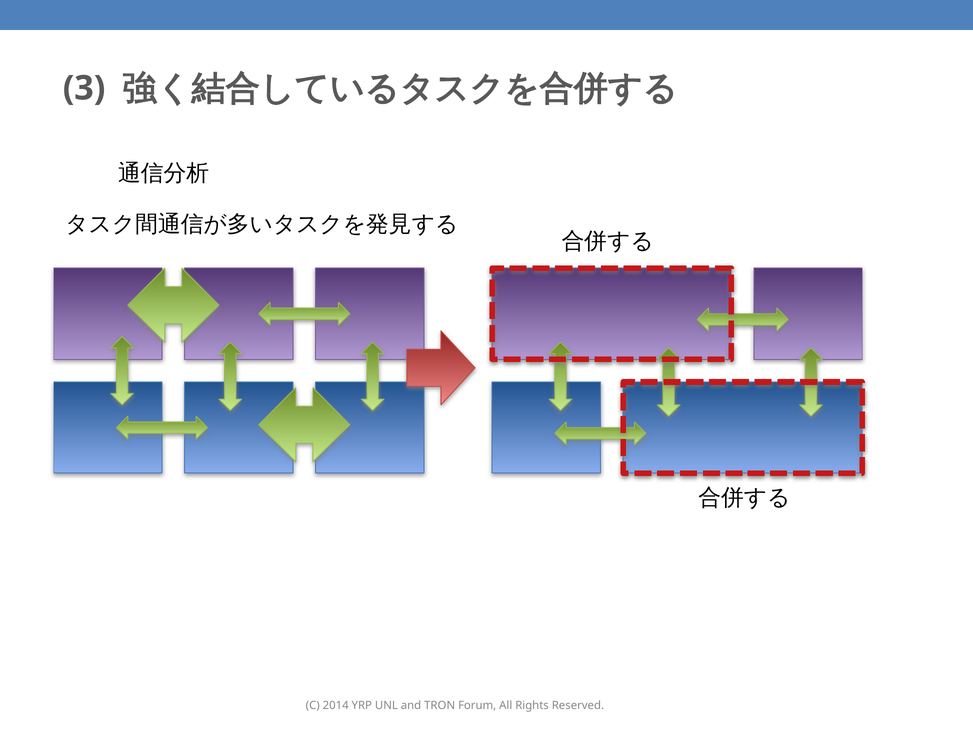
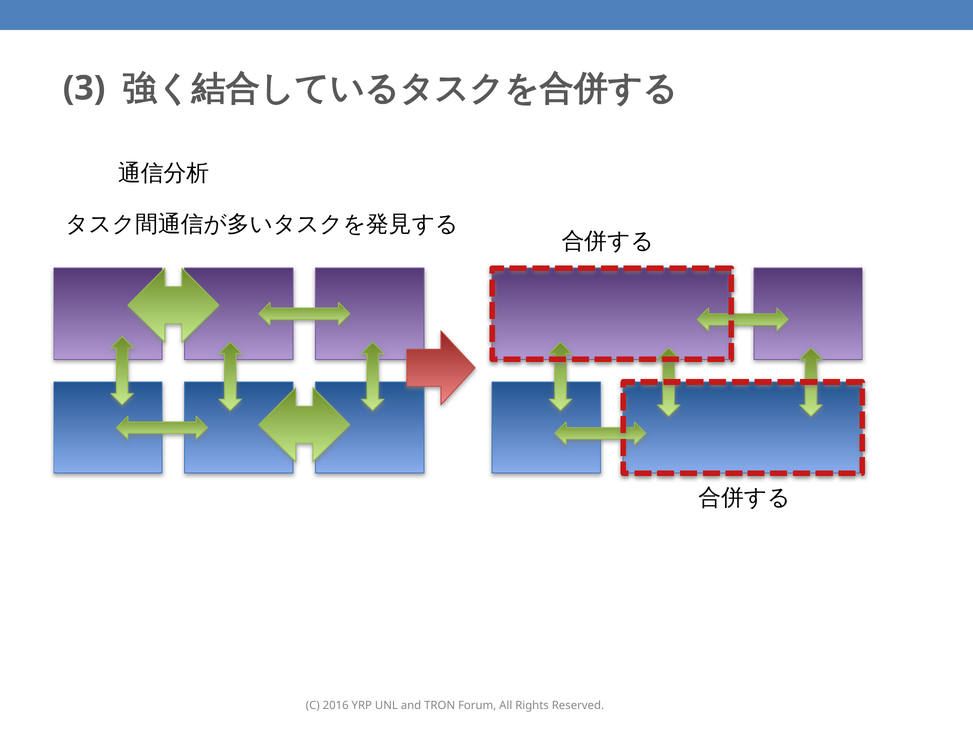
2014: 2014 -> 2016 (336, 705)
